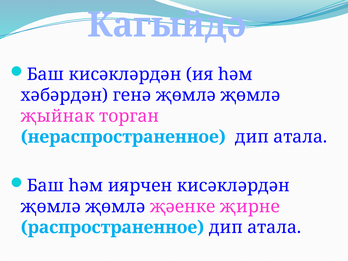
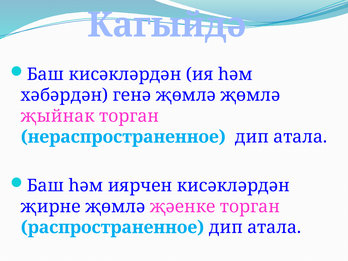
җөмлә: җөмлә -> җирне (51, 207)
җәенке җирне: җирне -> торган (250, 207)
